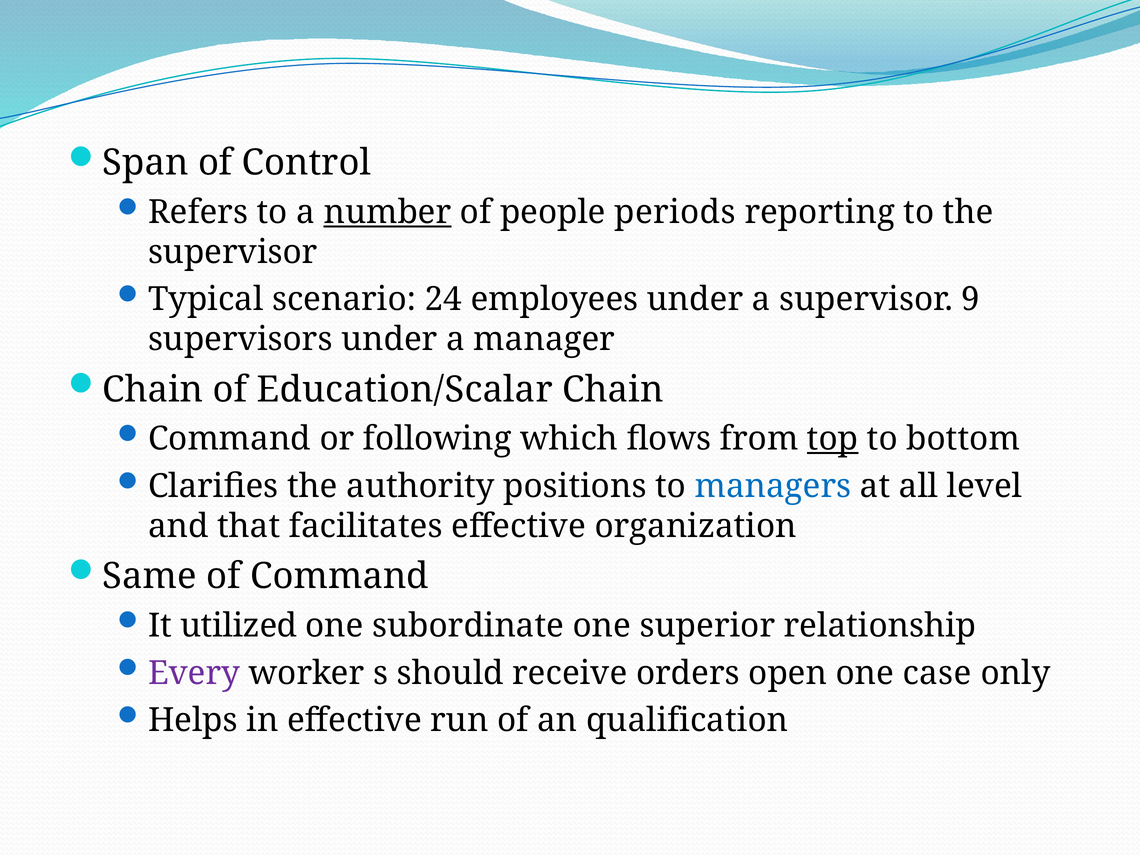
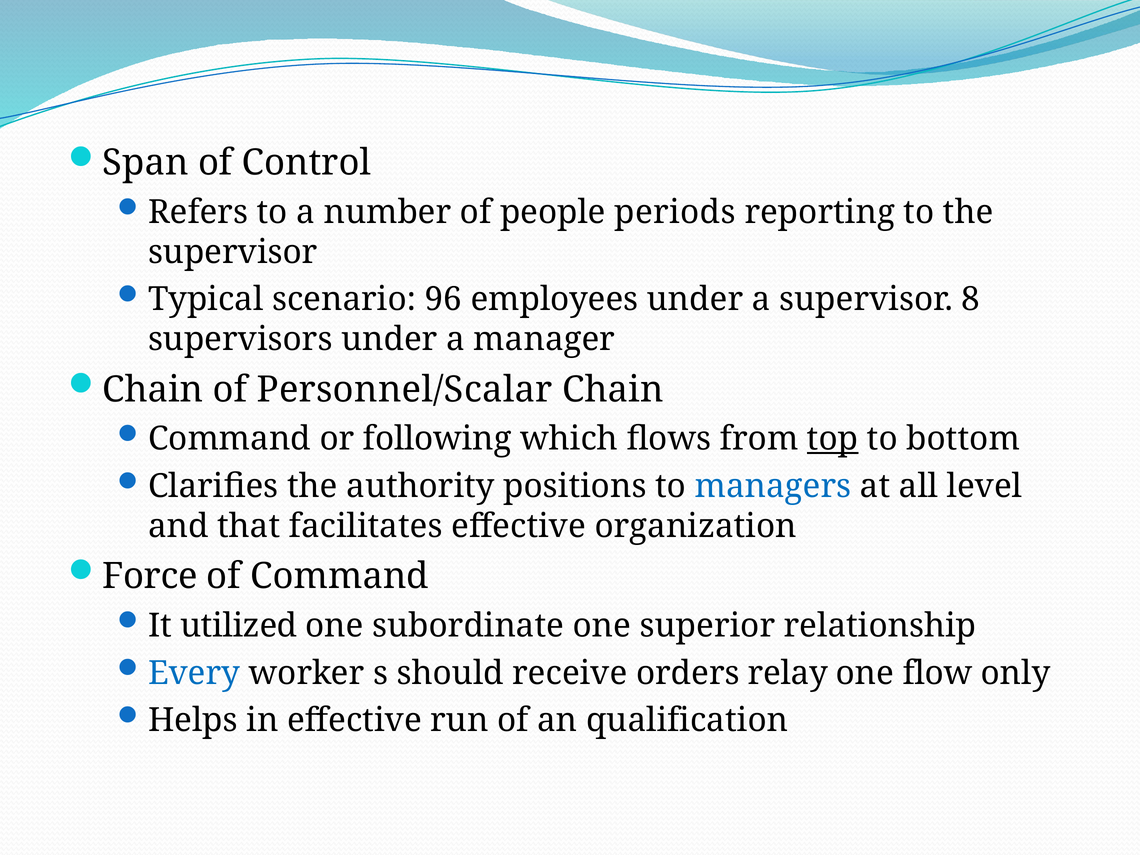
number underline: present -> none (388, 212)
24: 24 -> 96 (443, 300)
9: 9 -> 8 (971, 300)
Education/Scalar: Education/Scalar -> Personnel/Scalar (405, 390)
Same: Same -> Force (150, 576)
Every colour: purple -> blue (194, 673)
open: open -> relay (788, 673)
case: case -> flow (937, 673)
